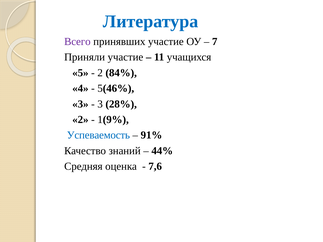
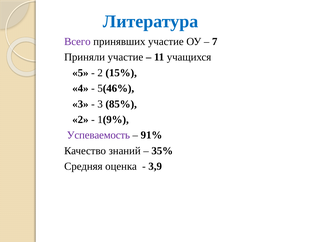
84%: 84% -> 15% (121, 73)
28%: 28% -> 85% (121, 104)
Успеваемость colour: blue -> purple (98, 135)
44%: 44% -> 35% (162, 151)
7,6: 7,6 -> 3,9 (155, 167)
